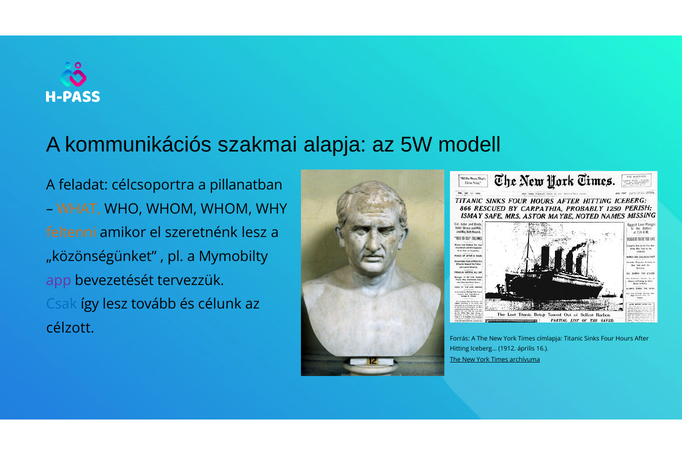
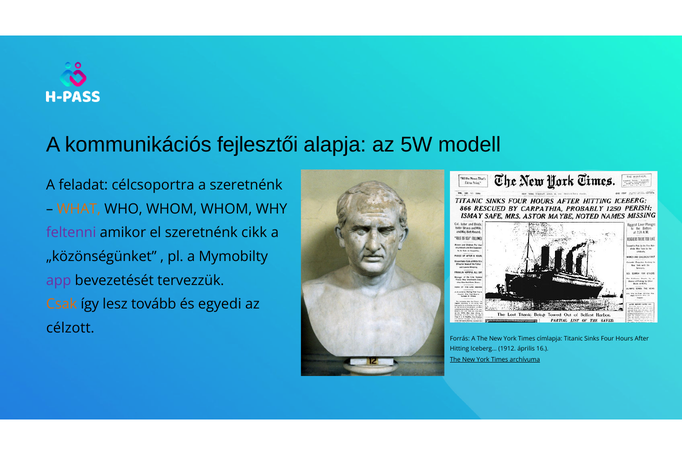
szakmai: szakmai -> fejlesztői (258, 144)
a pillanatban: pillanatban -> szeretnénk (246, 185)
feltenni colour: orange -> purple (71, 233)
szeretnénk lesz: lesz -> cikk (254, 233)
Csak colour: blue -> orange (62, 304)
célunk: célunk -> egyedi (220, 304)
